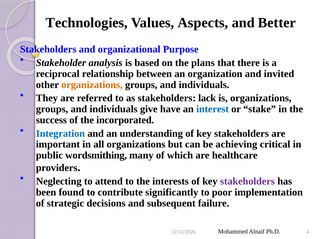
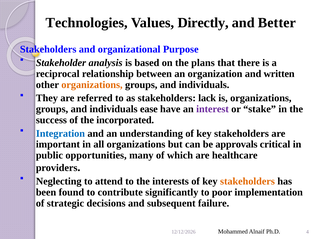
Aspects: Aspects -> Directly (203, 23)
invited: invited -> written (279, 74)
give: give -> ease (149, 109)
interest colour: blue -> purple (213, 109)
achieving: achieving -> approvals (236, 144)
wordsmithing: wordsmithing -> opportunities (96, 155)
stakeholders colour: purple -> orange (247, 181)
